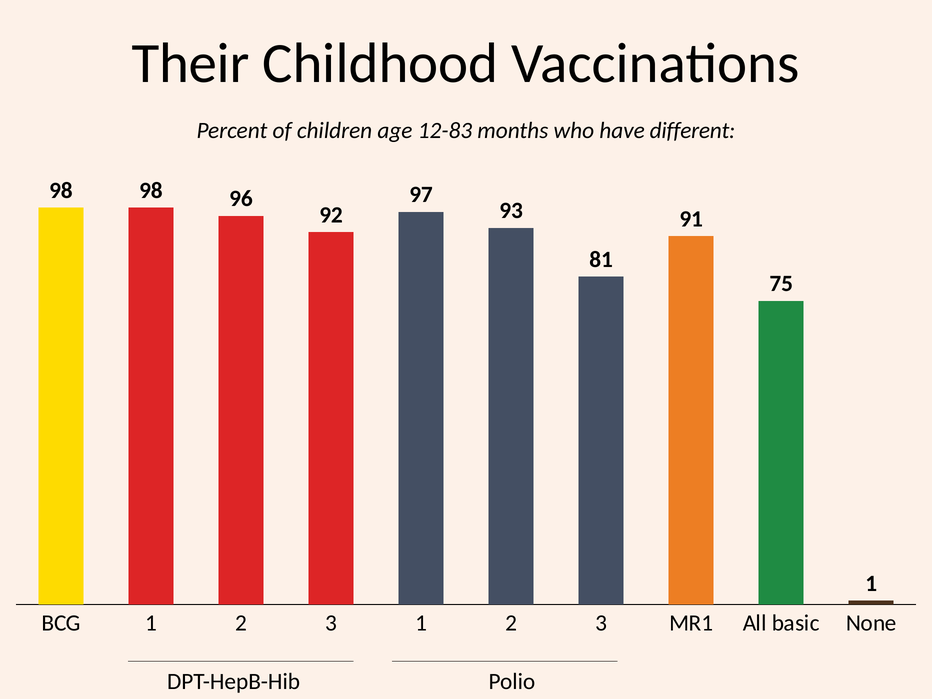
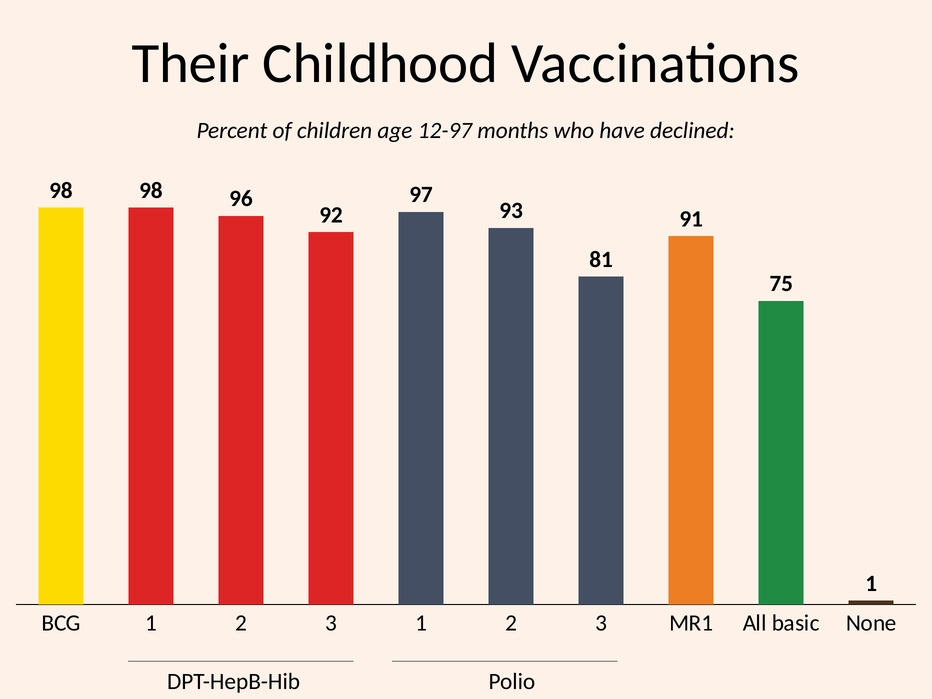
12-83: 12-83 -> 12-97 (445, 130)
different: different -> declined (692, 130)
